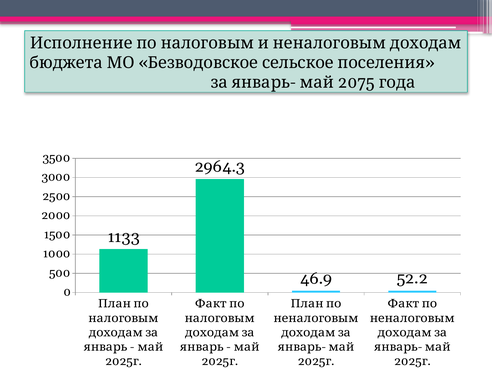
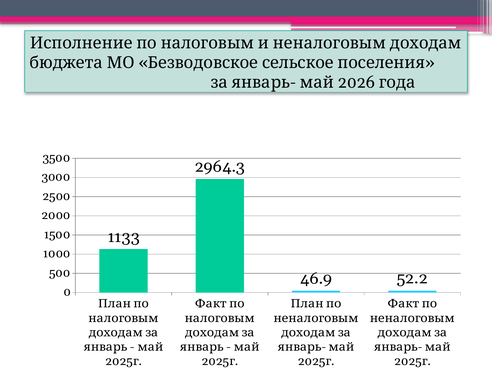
2075: 2075 -> 2026 (356, 82)
